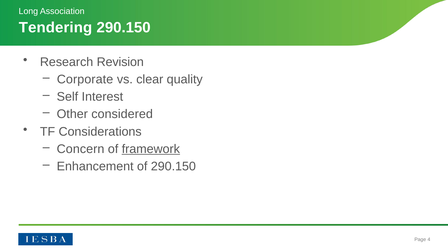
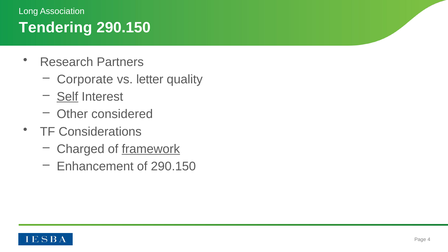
Revision: Revision -> Partners (120, 62)
clear: clear -> letter (150, 79)
Self underline: none -> present (67, 97)
Concern: Concern -> Charged (81, 149)
